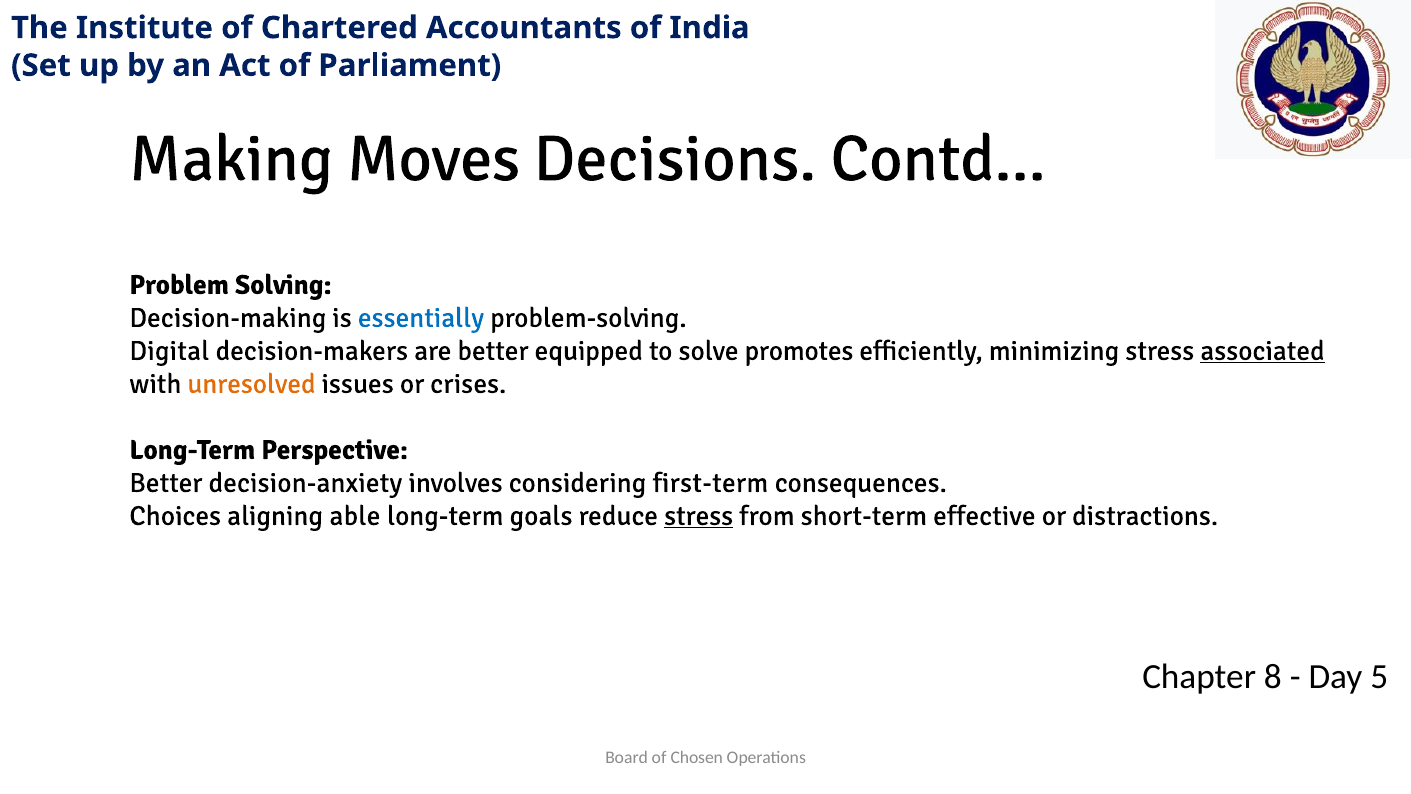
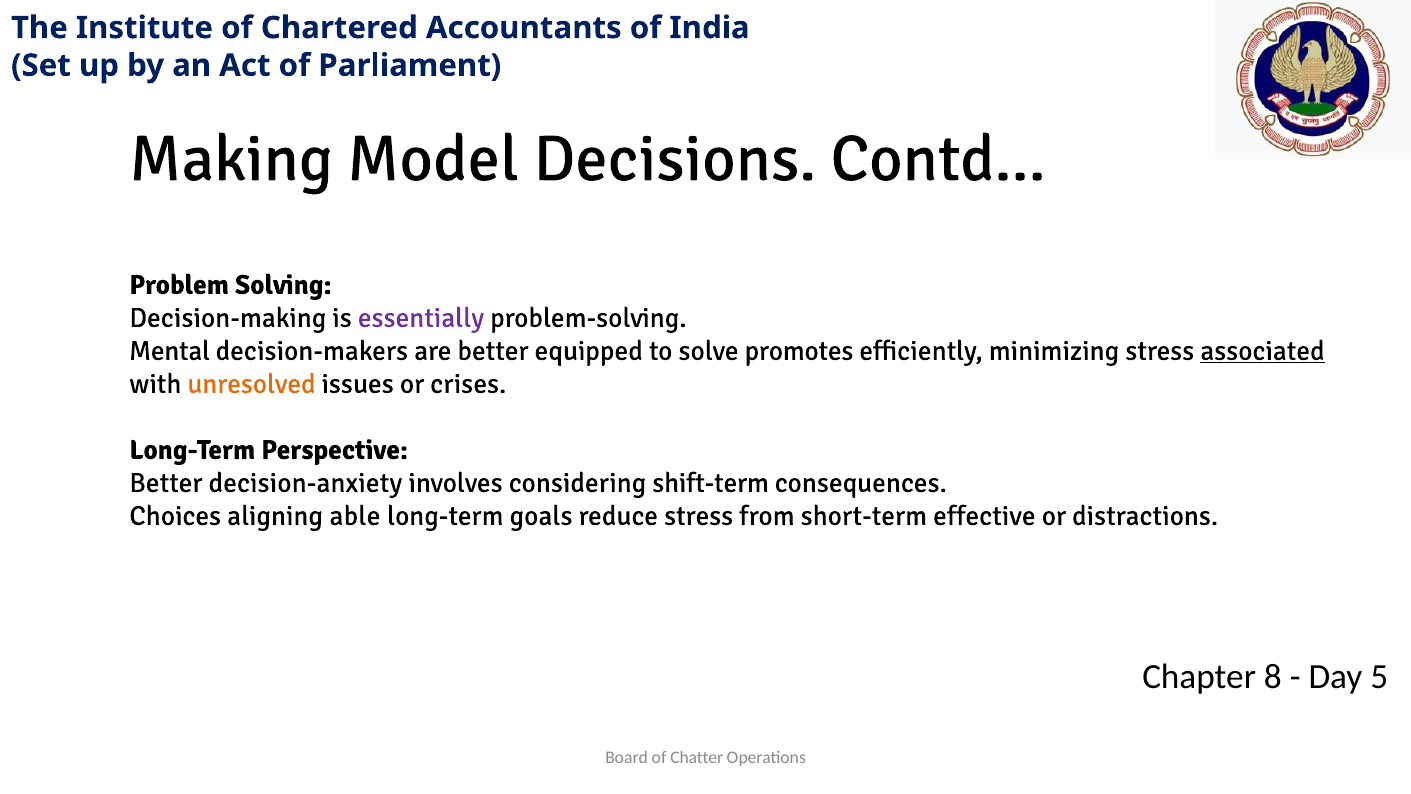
Moves: Moves -> Model (433, 159)
essentially colour: blue -> purple (421, 318)
Digital: Digital -> Mental (170, 351)
first-term: first-term -> shift-term (711, 483)
stress underline: present -> none (699, 516)
Chosen: Chosen -> Chatter (697, 758)
